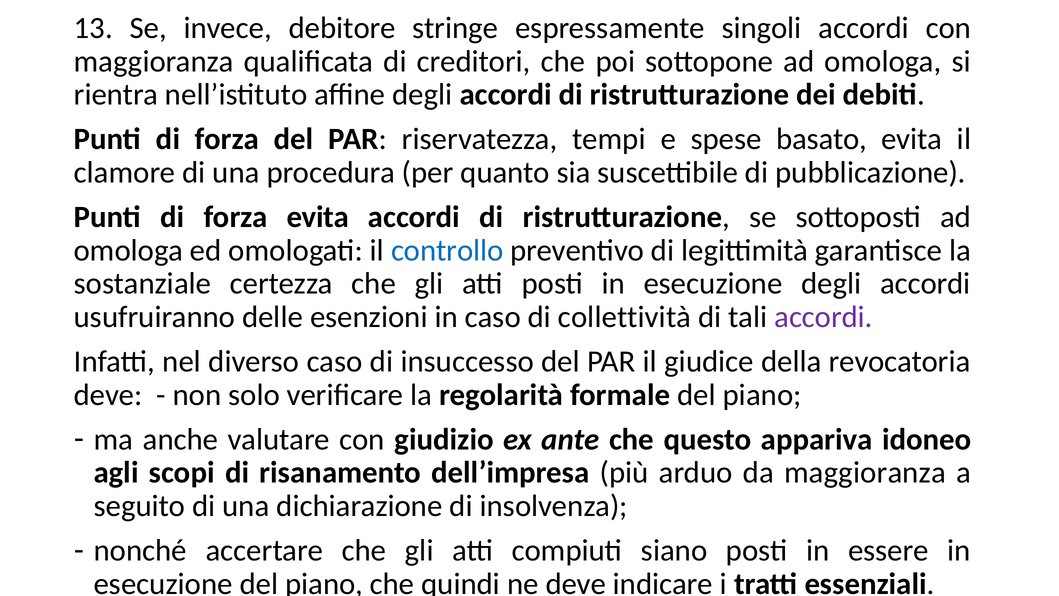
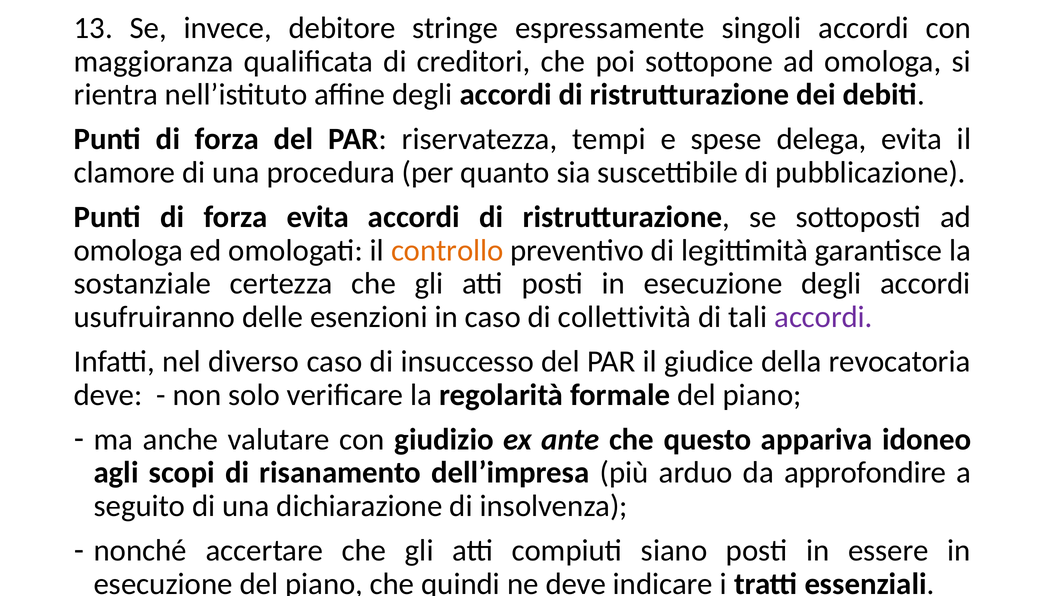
basato: basato -> delega (822, 139)
controllo colour: blue -> orange (447, 250)
da maggioranza: maggioranza -> approfondire (865, 473)
